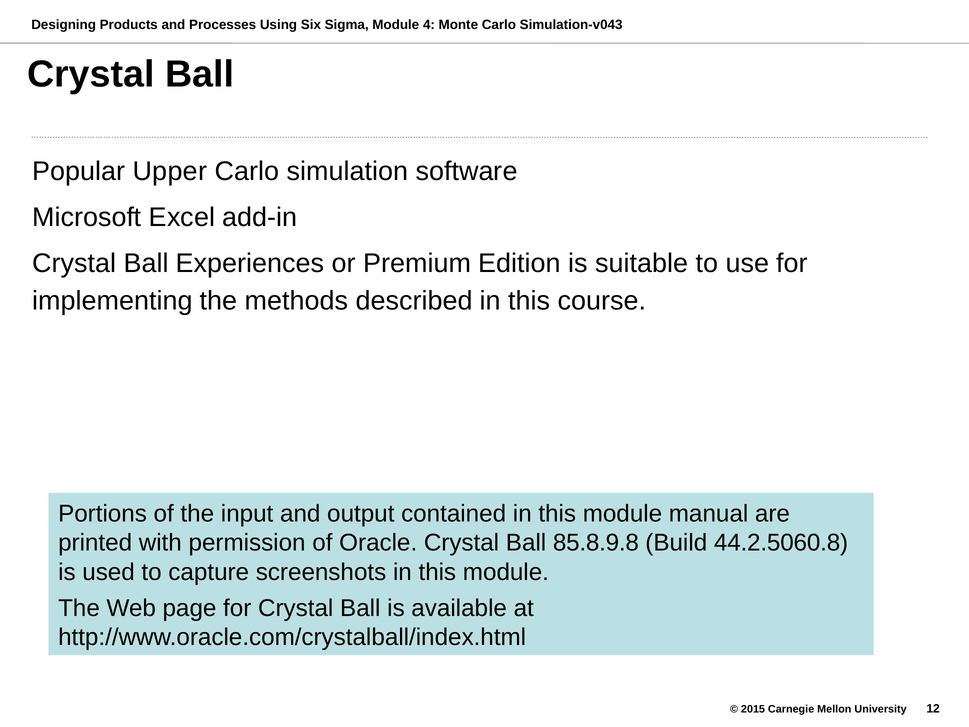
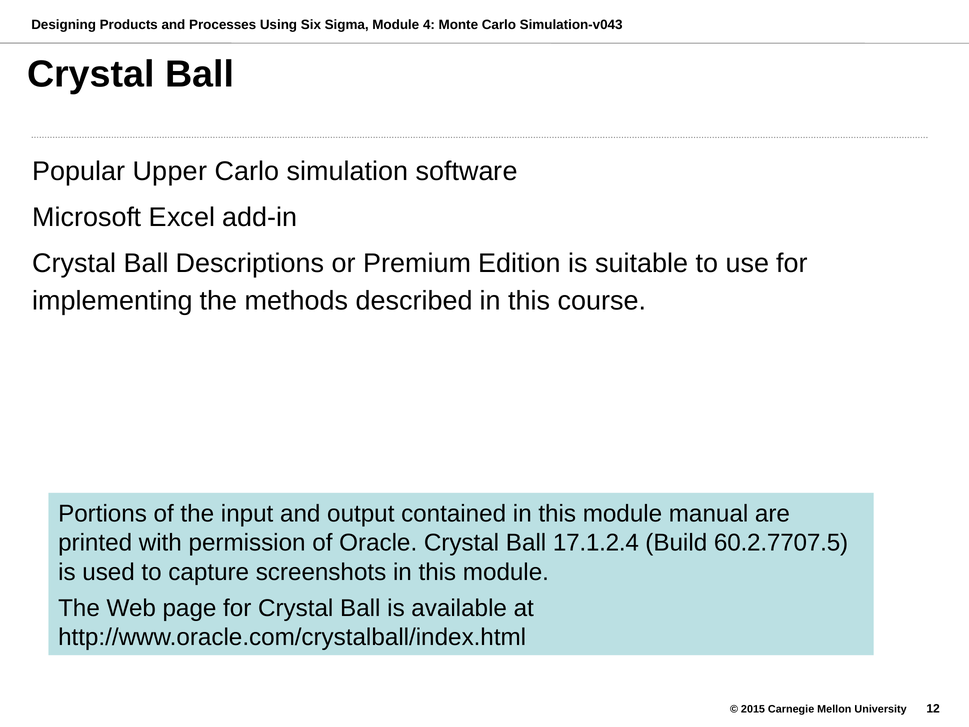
Experiences: Experiences -> Descriptions (250, 263)
85.8.9.8: 85.8.9.8 -> 17.1.2.4 (596, 543)
44.2.5060.8: 44.2.5060.8 -> 60.2.7707.5 (781, 543)
